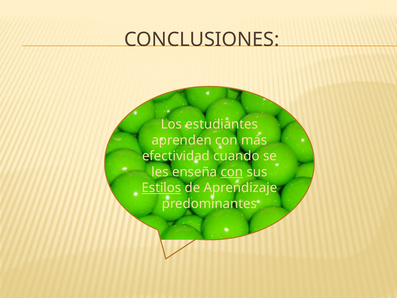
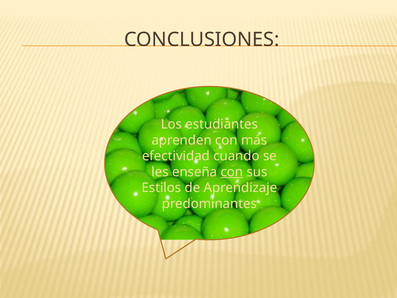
Estilos underline: present -> none (161, 188)
